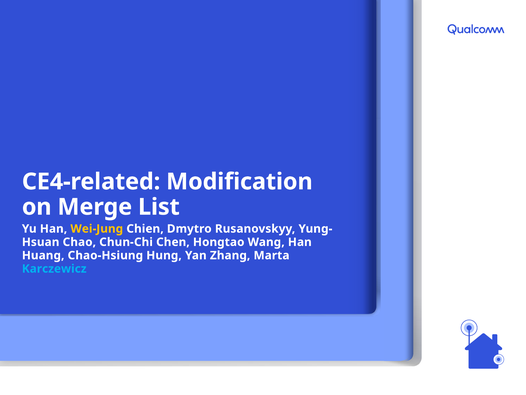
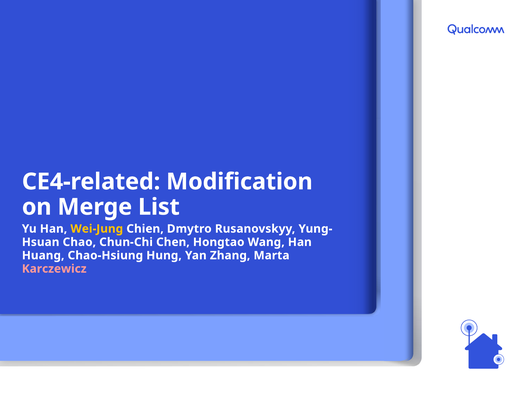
Karczewicz colour: light blue -> pink (54, 268)
